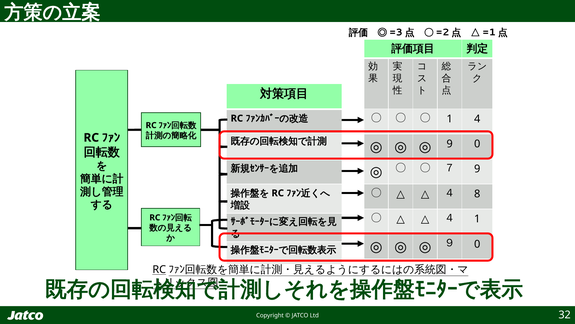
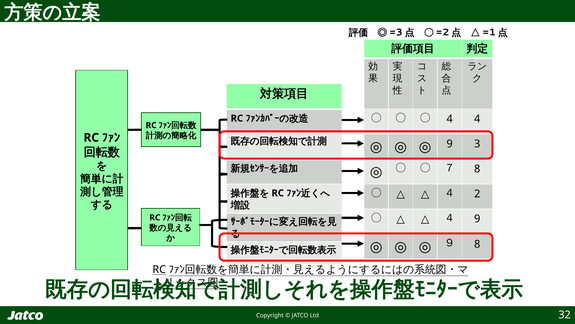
〇 1: 1 -> 4 (450, 119)
9 0: 0 -> 3 (477, 144)
７ 9: 9 -> 8 (477, 169)
8: 8 -> 2 (477, 194)
４ 1: 1 -> 9 (477, 219)
９ 0: 0 -> 8 (477, 244)
